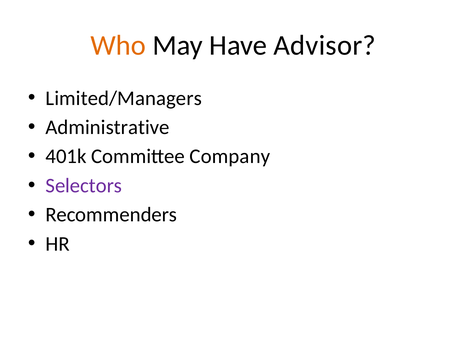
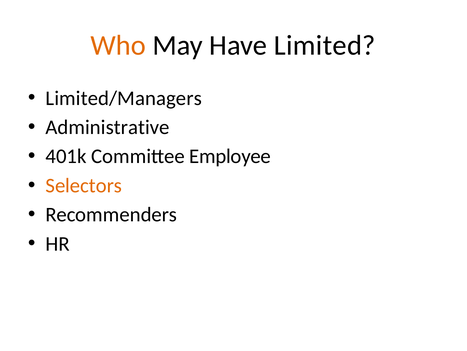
Advisor: Advisor -> Limited (325, 45)
Company: Company -> Employee (230, 156)
Selectors colour: purple -> orange (84, 185)
